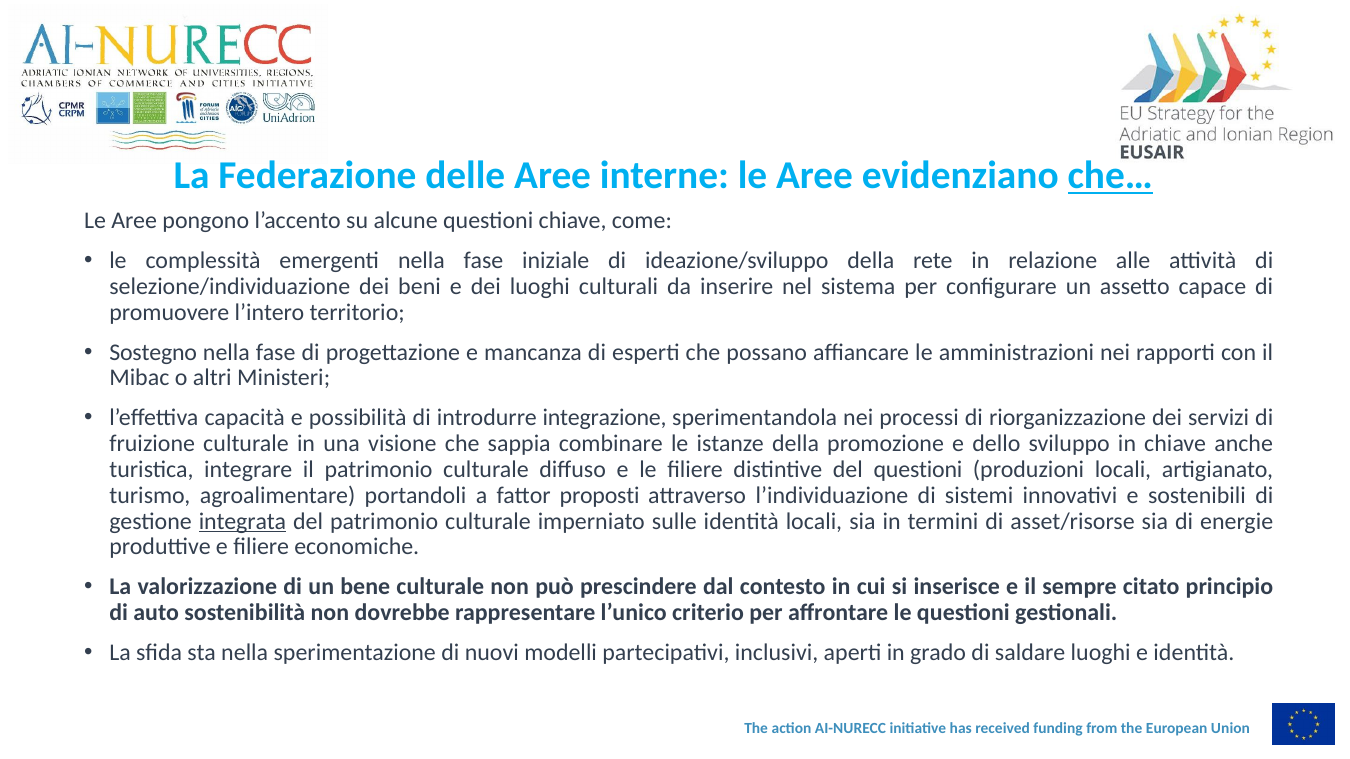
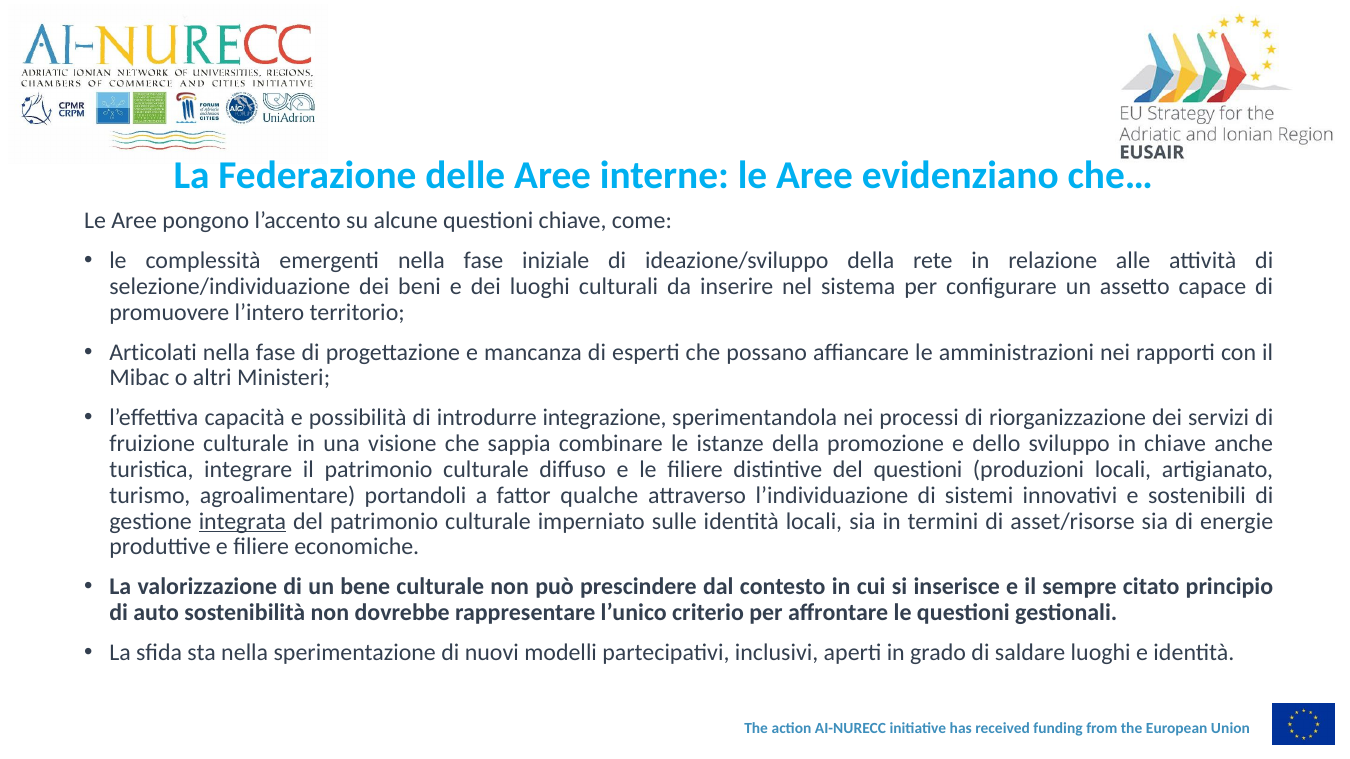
che… underline: present -> none (1110, 176)
Sostegno: Sostegno -> Articolati (153, 352)
proposti: proposti -> qualche (599, 496)
